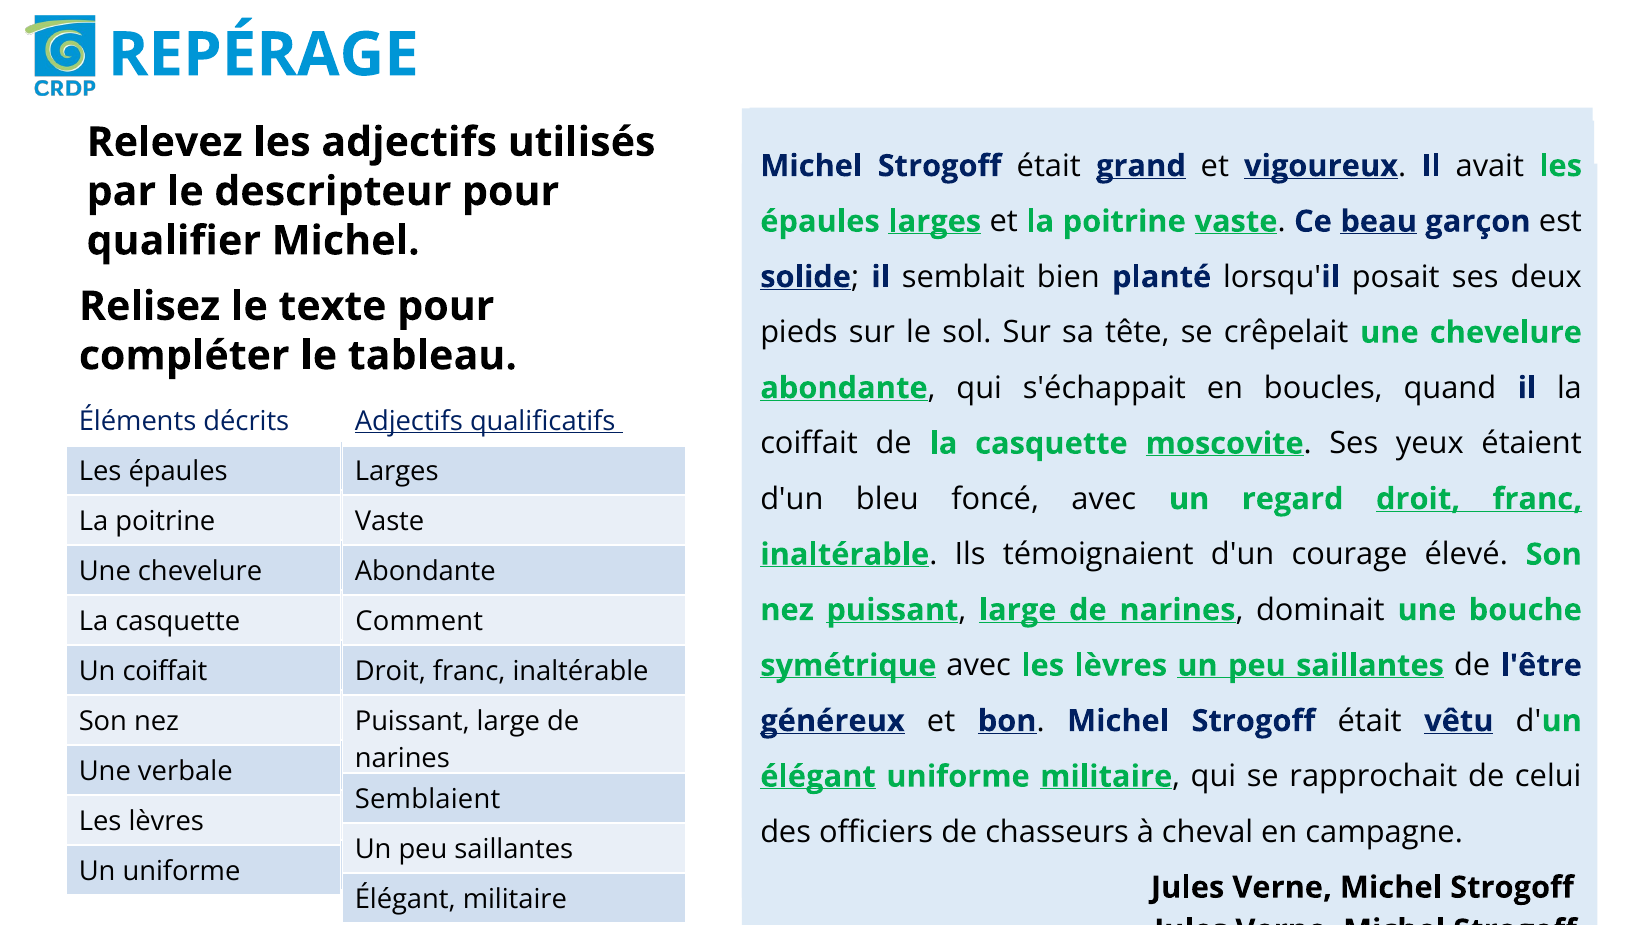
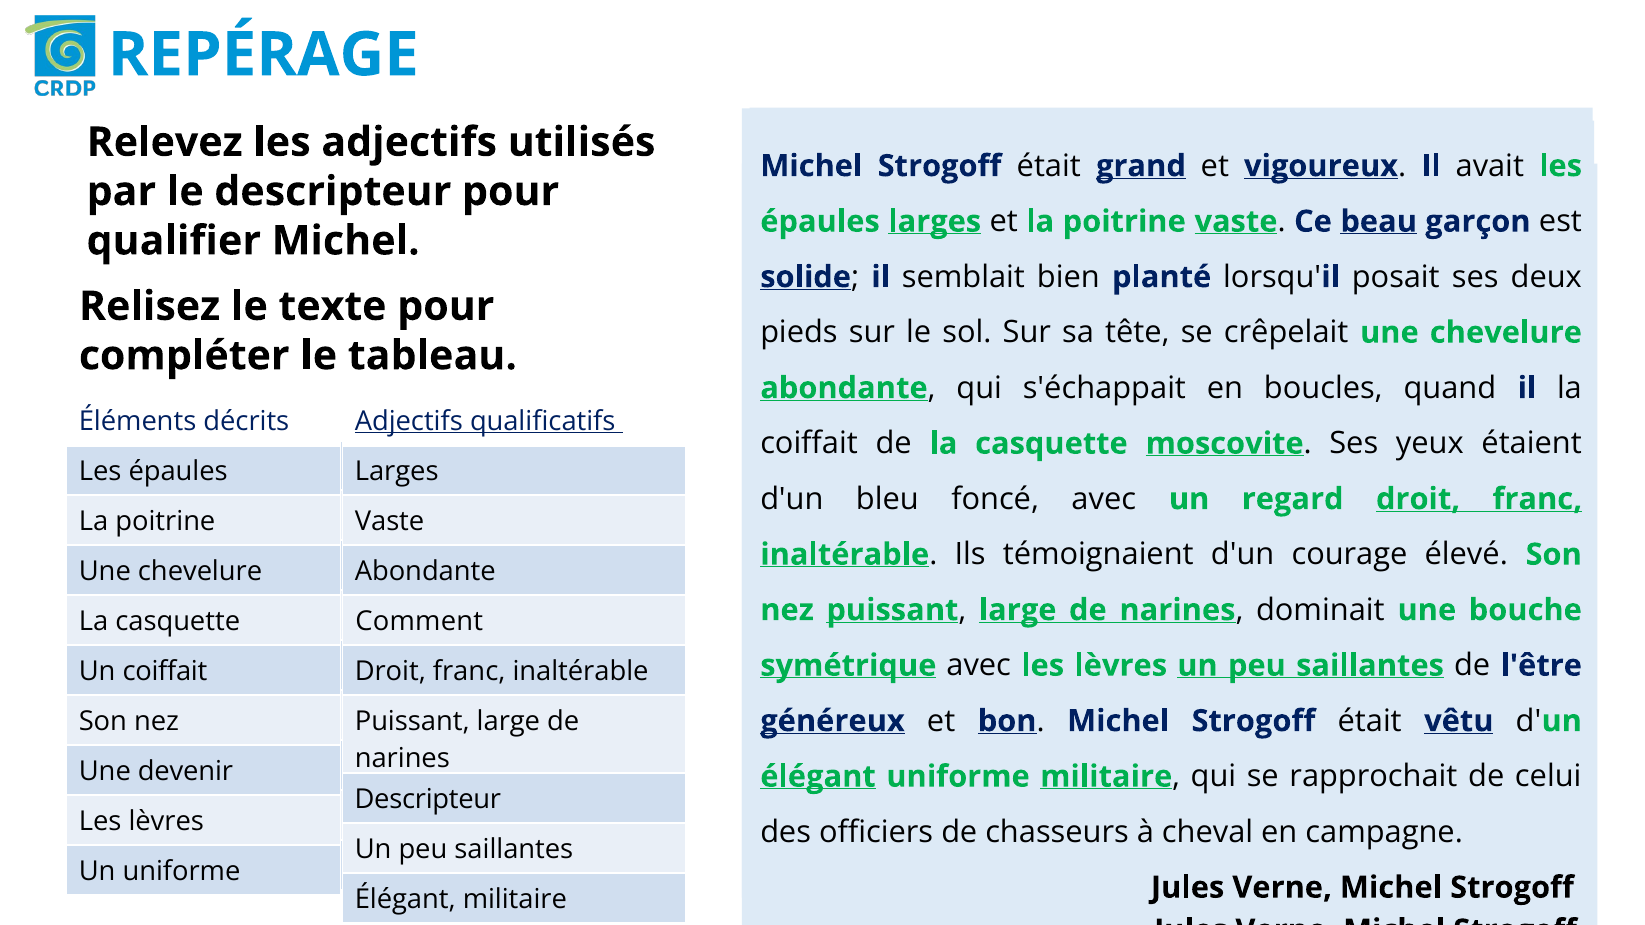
verbale: verbale -> devenir (185, 772)
Semblaient: Semblaient -> Descripteur (428, 800)
